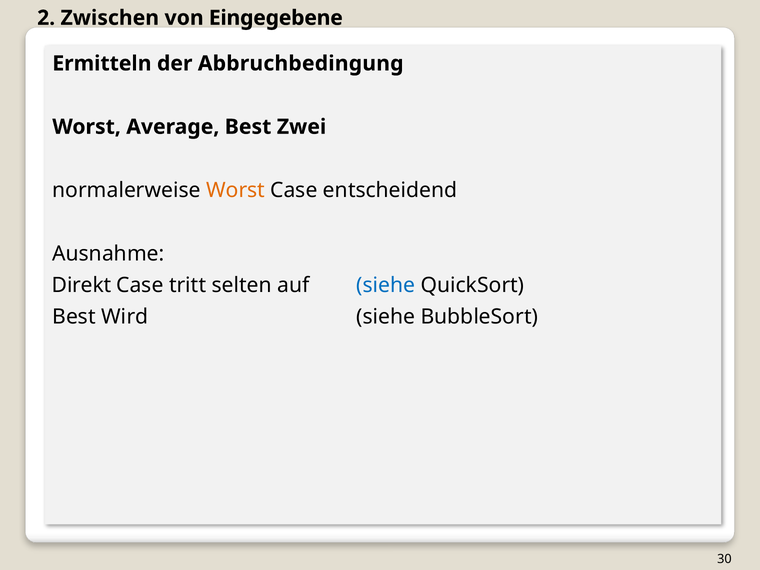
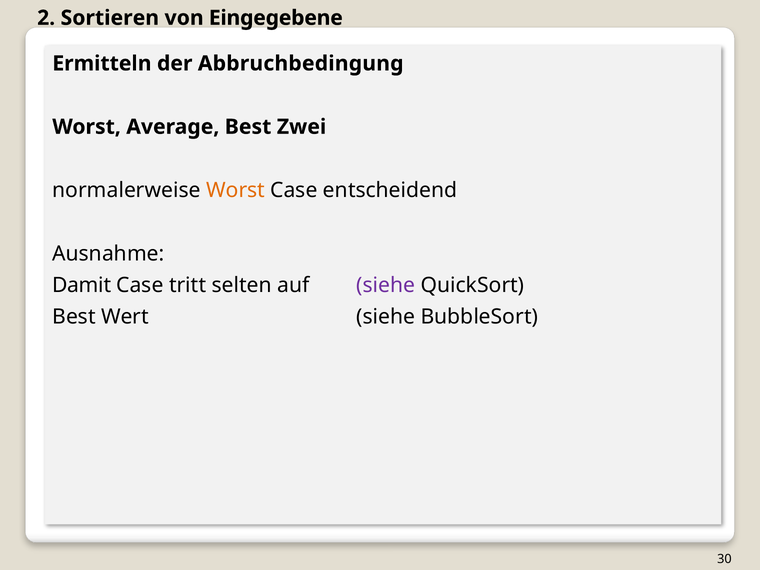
Zwischen: Zwischen -> Sortieren (110, 18)
Direkt: Direkt -> Damit (82, 285)
siehe colour: blue -> purple (386, 285)
Wird: Wird -> Wert (125, 317)
